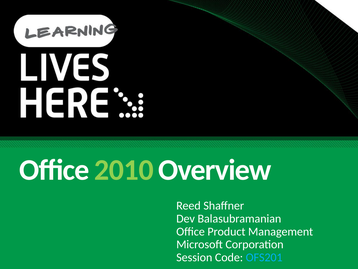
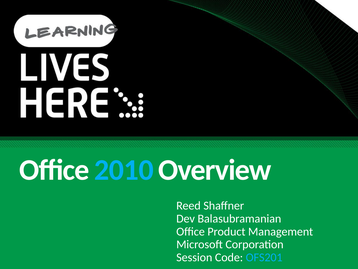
2010 colour: light green -> light blue (124, 170)
